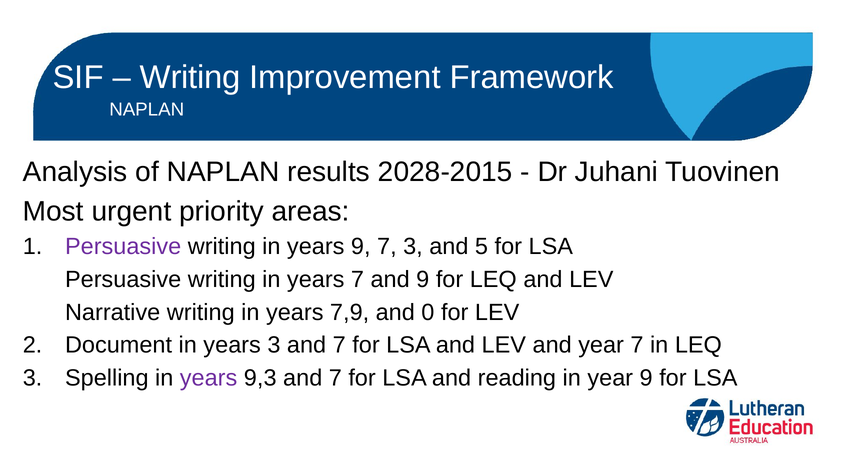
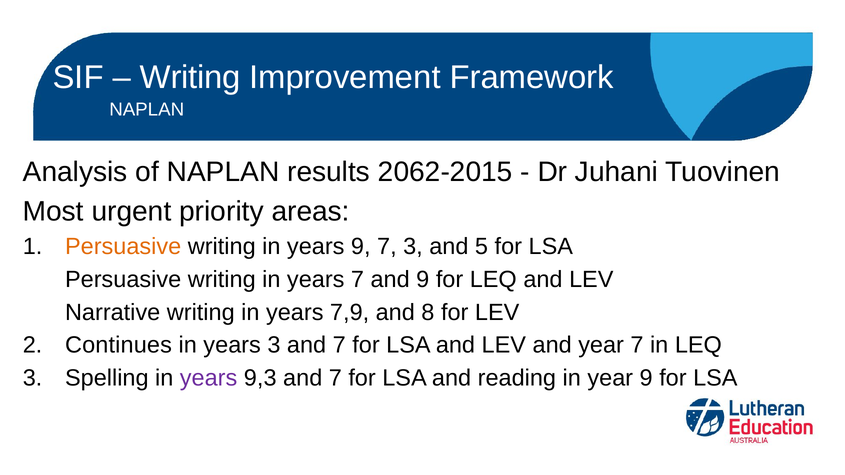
2028-2015: 2028-2015 -> 2062-2015 (445, 172)
Persuasive colour: purple -> orange (123, 247)
0: 0 -> 8 (428, 313)
Document: Document -> Continues (118, 346)
